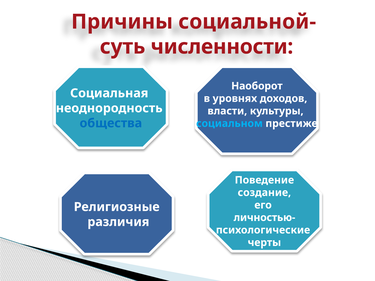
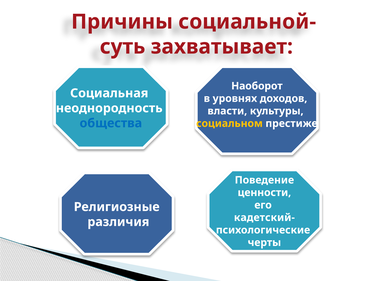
численности: численности -> захватывает (222, 47)
социальном colour: light blue -> yellow (229, 124)
создание: создание -> ценности (264, 193)
личностью-: личностью- -> кадетский- (264, 218)
